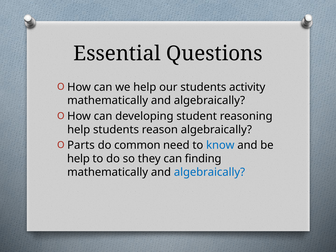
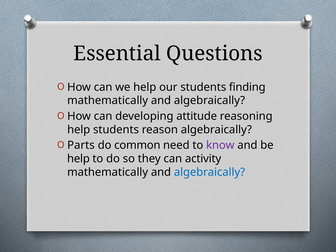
activity: activity -> finding (247, 87)
student: student -> attitude (197, 116)
know colour: blue -> purple (220, 145)
finding: finding -> activity (203, 159)
